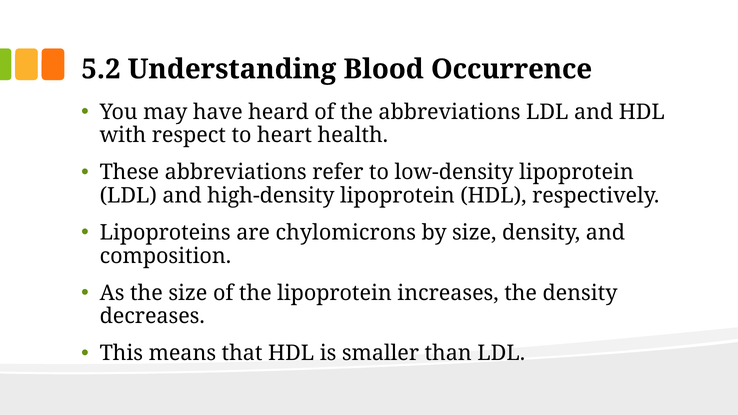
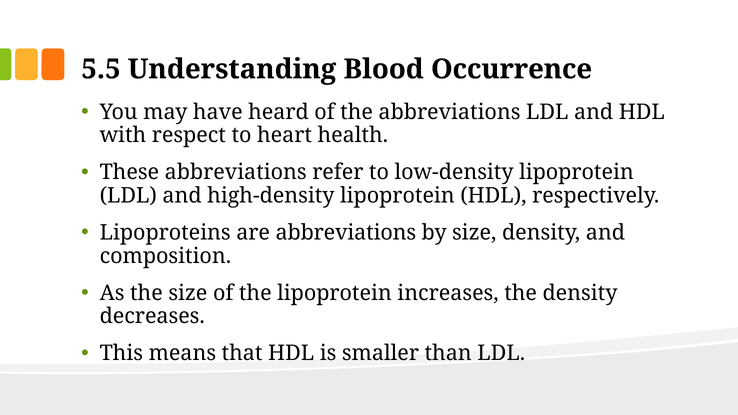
5.2: 5.2 -> 5.5 (101, 69)
are chylomicrons: chylomicrons -> abbreviations (346, 233)
